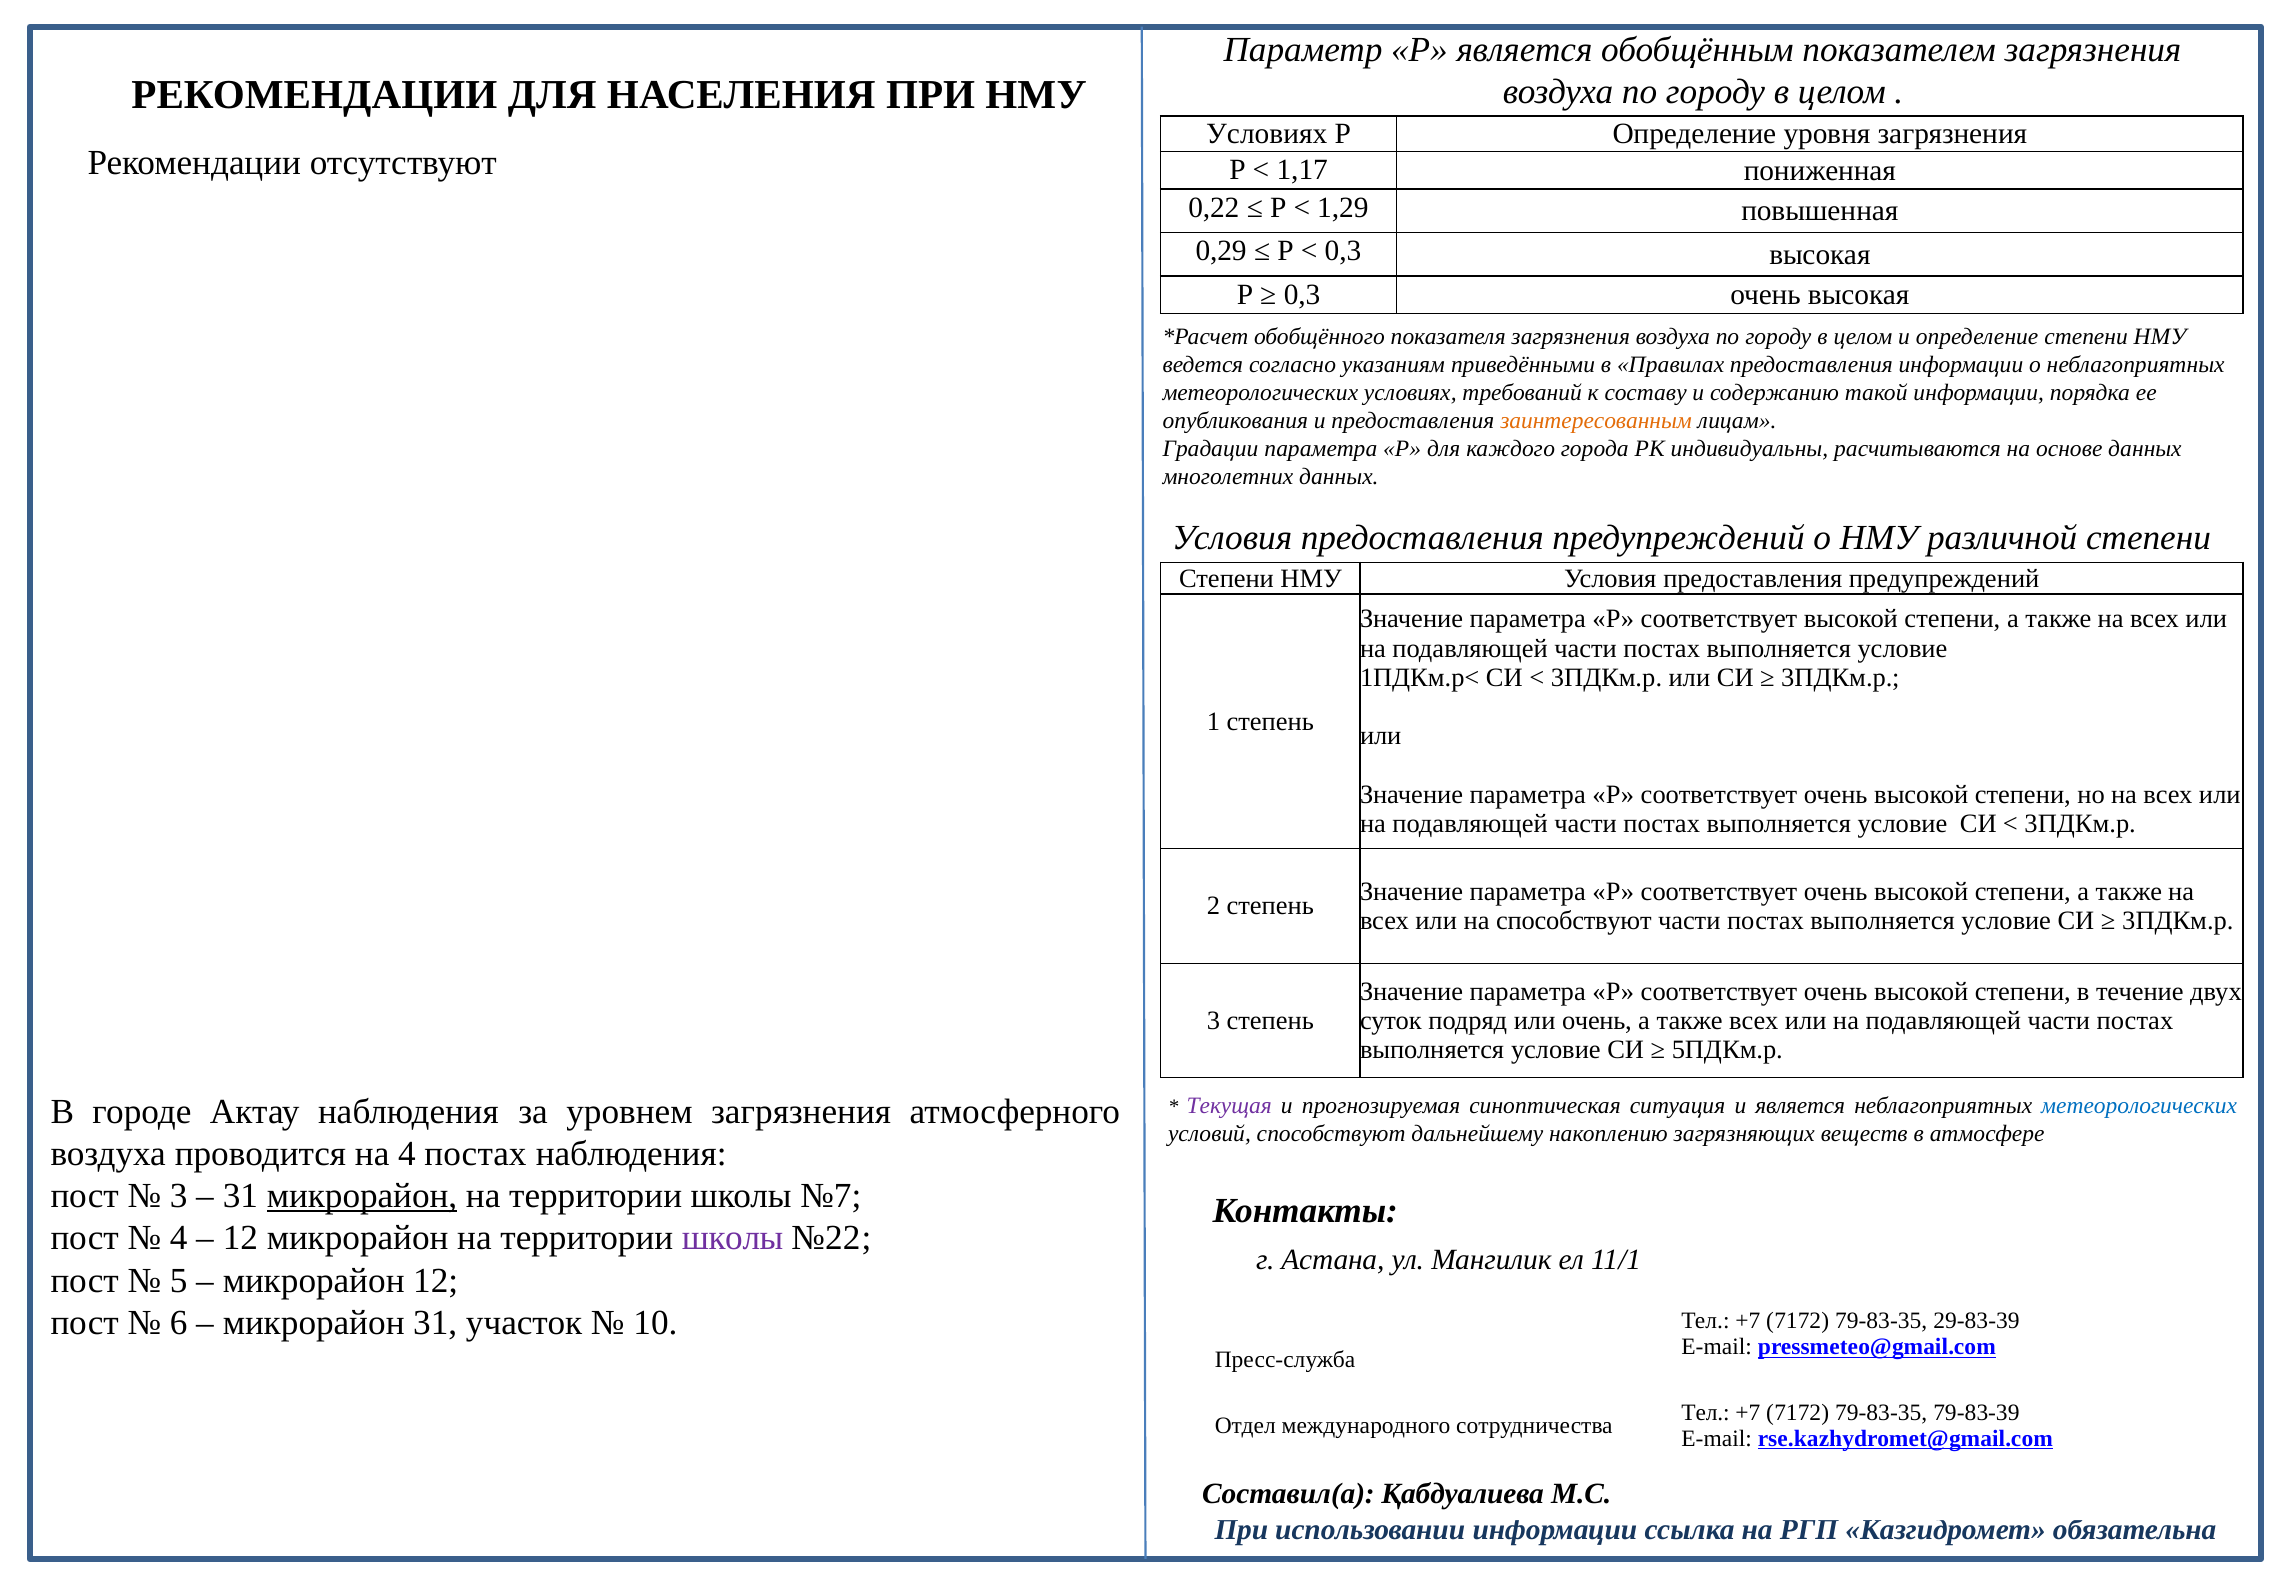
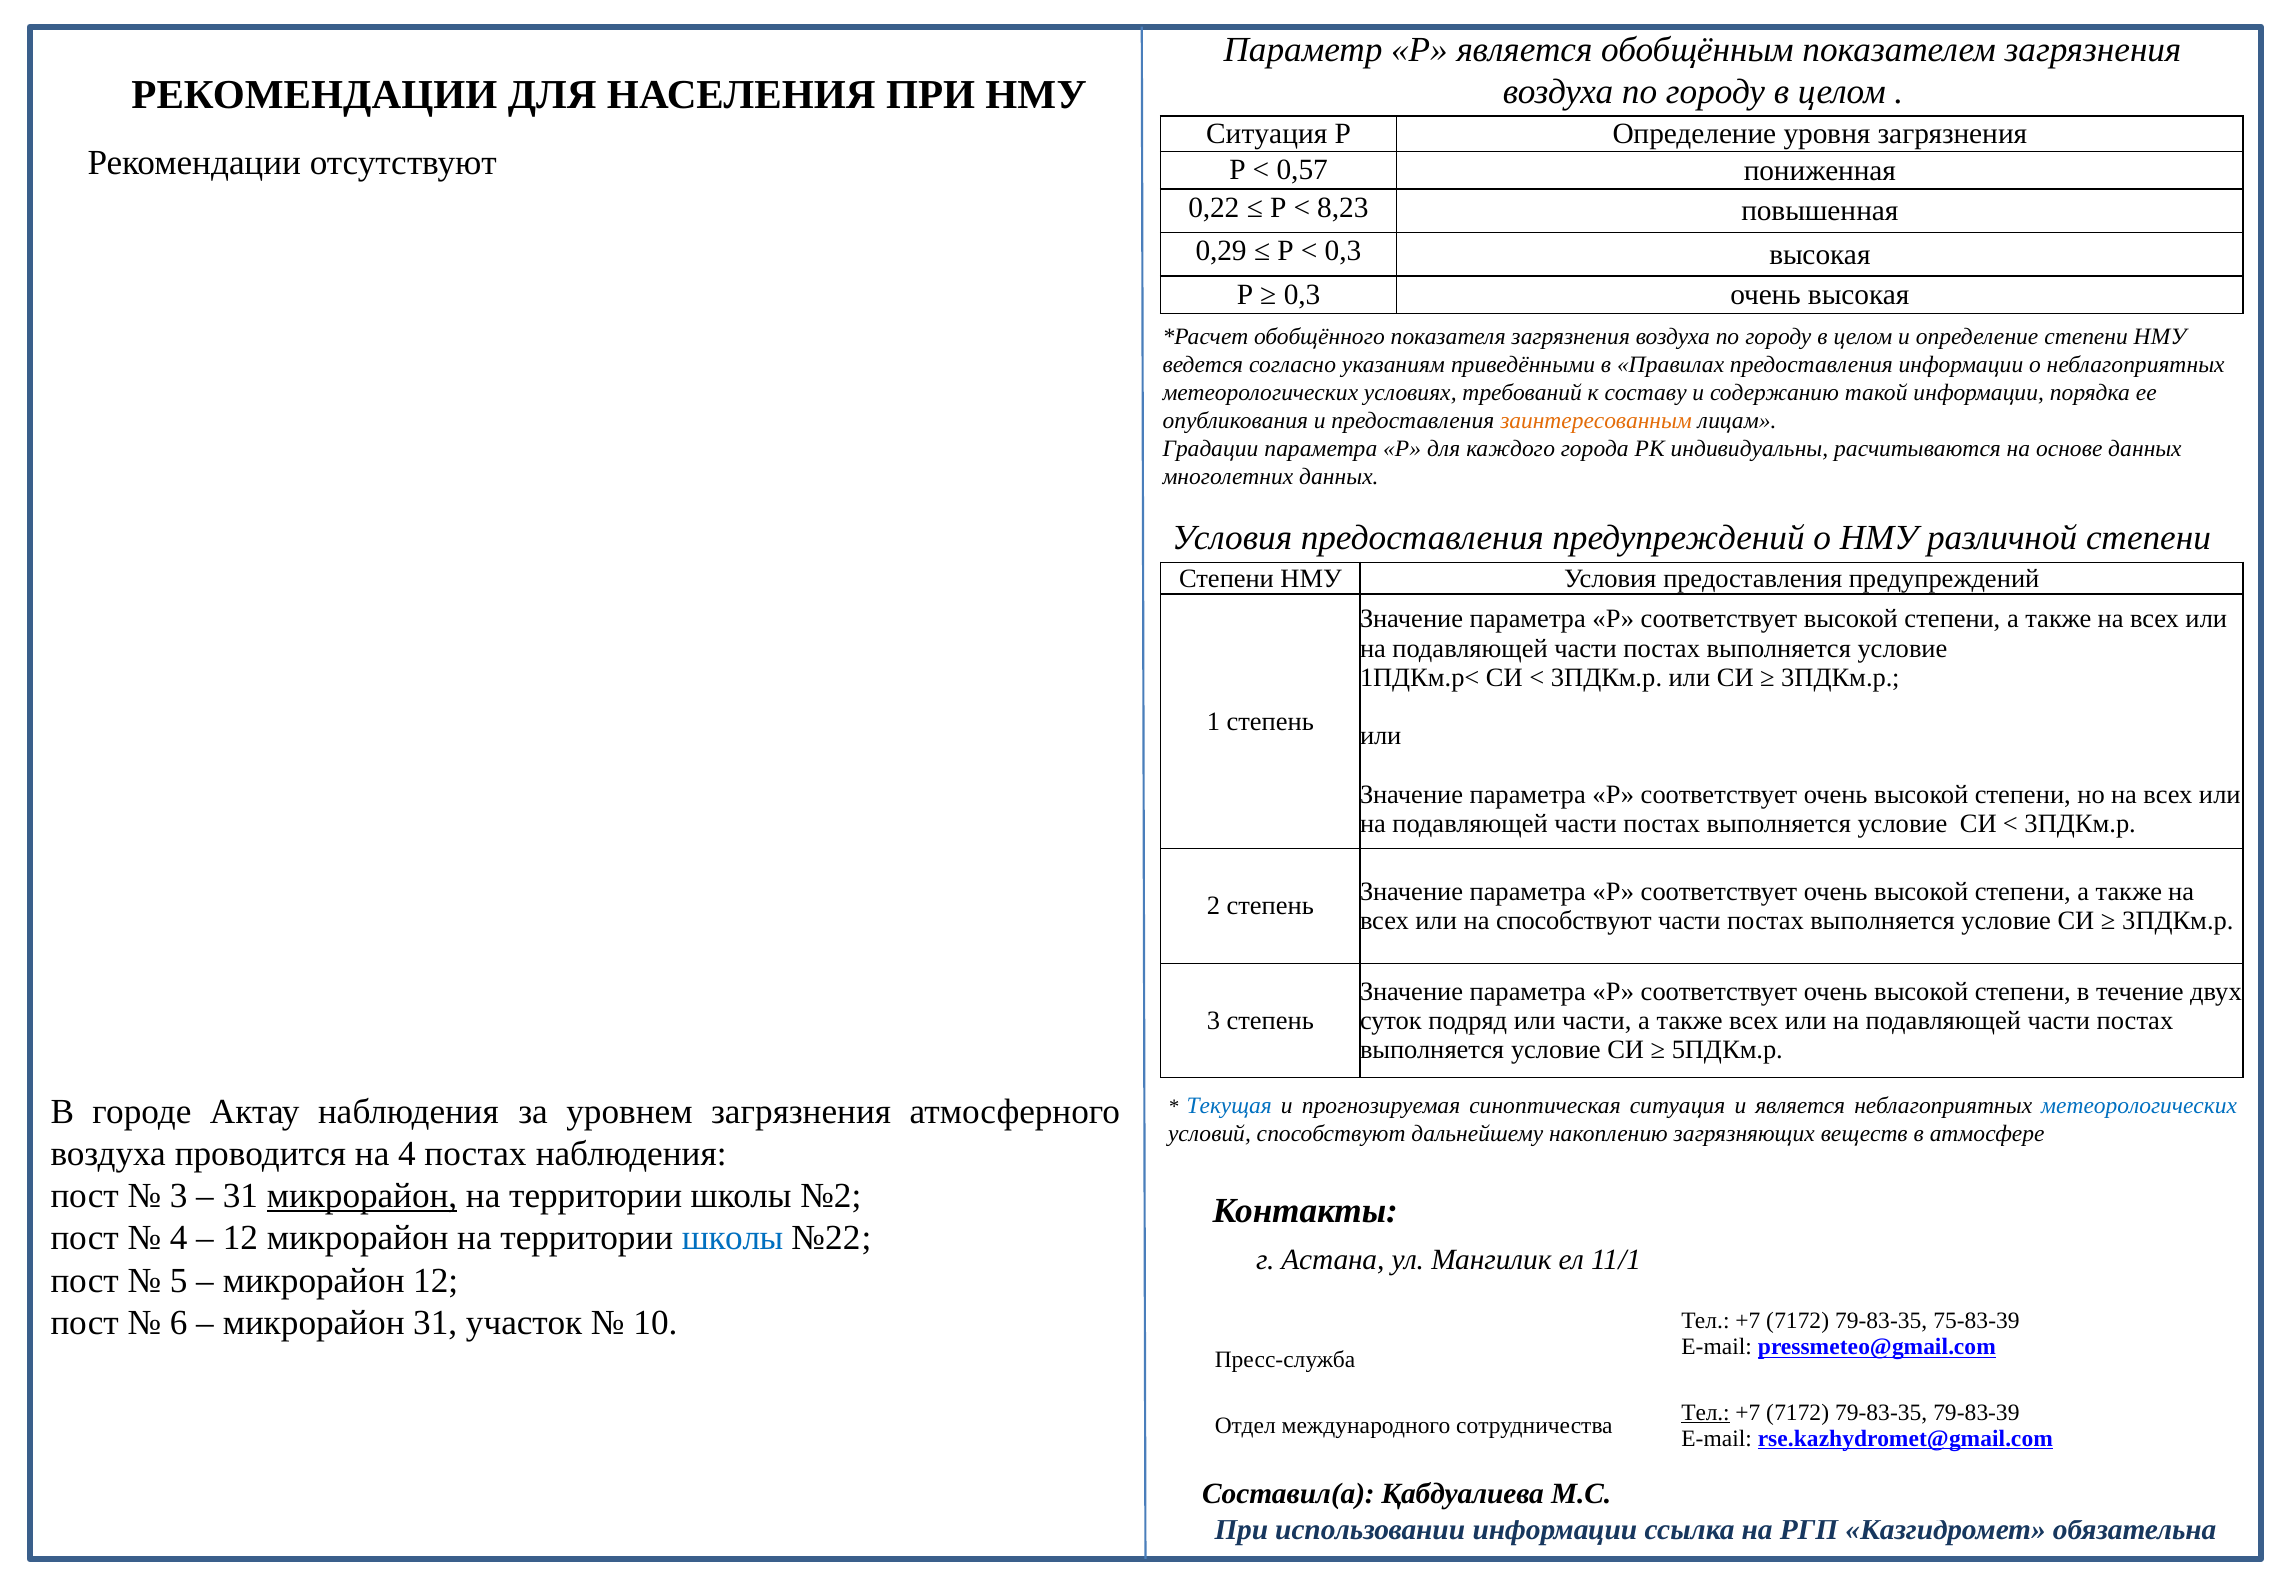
Условиях: Условиях -> Ситуация (1267, 134)
1,17: 1,17 -> 0,57 (1302, 170)
1,29: 1,29 -> 8,23 (1343, 208)
или очень: очень -> части (1597, 1021)
Текущая colour: purple -> blue (1229, 1106)
№7: №7 -> №2 (831, 1196)
школы colour: purple -> blue (733, 1238)
29-83-39: 29-83-39 -> 75-83-39 (1976, 1321)
Тел underline: none -> present (1706, 1412)
